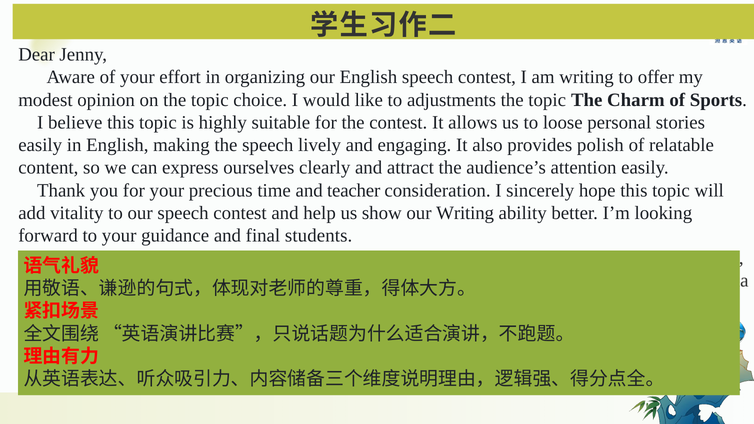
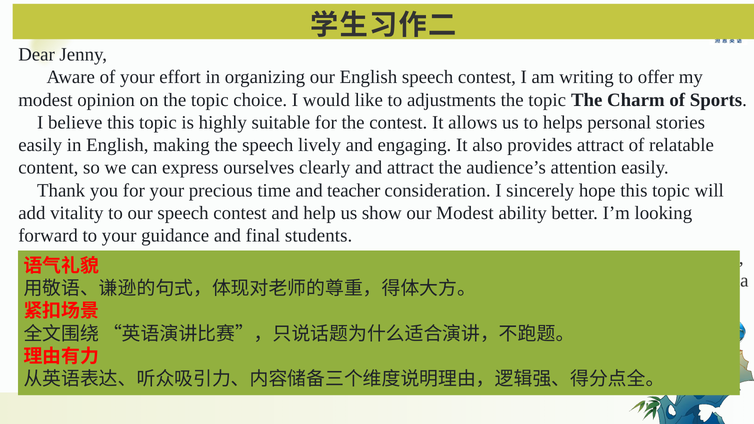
loose: loose -> helps (563, 122)
provides polish: polish -> attract (600, 145)
our Writing: Writing -> Modest (465, 213)
